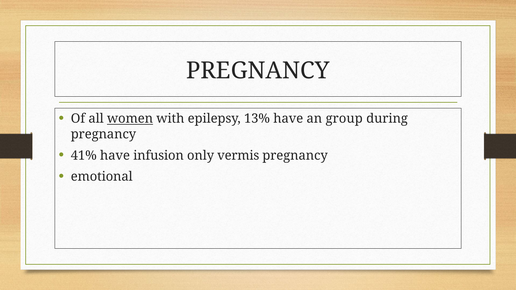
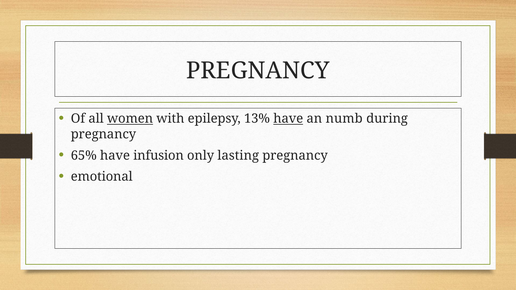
have underline: none -> present (288, 119)
group: group -> numb (344, 119)
41%: 41% -> 65% (84, 156)
vermis: vermis -> lasting (238, 156)
